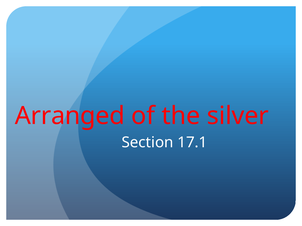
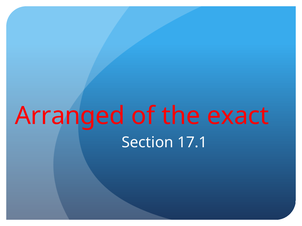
silver: silver -> exact (238, 116)
